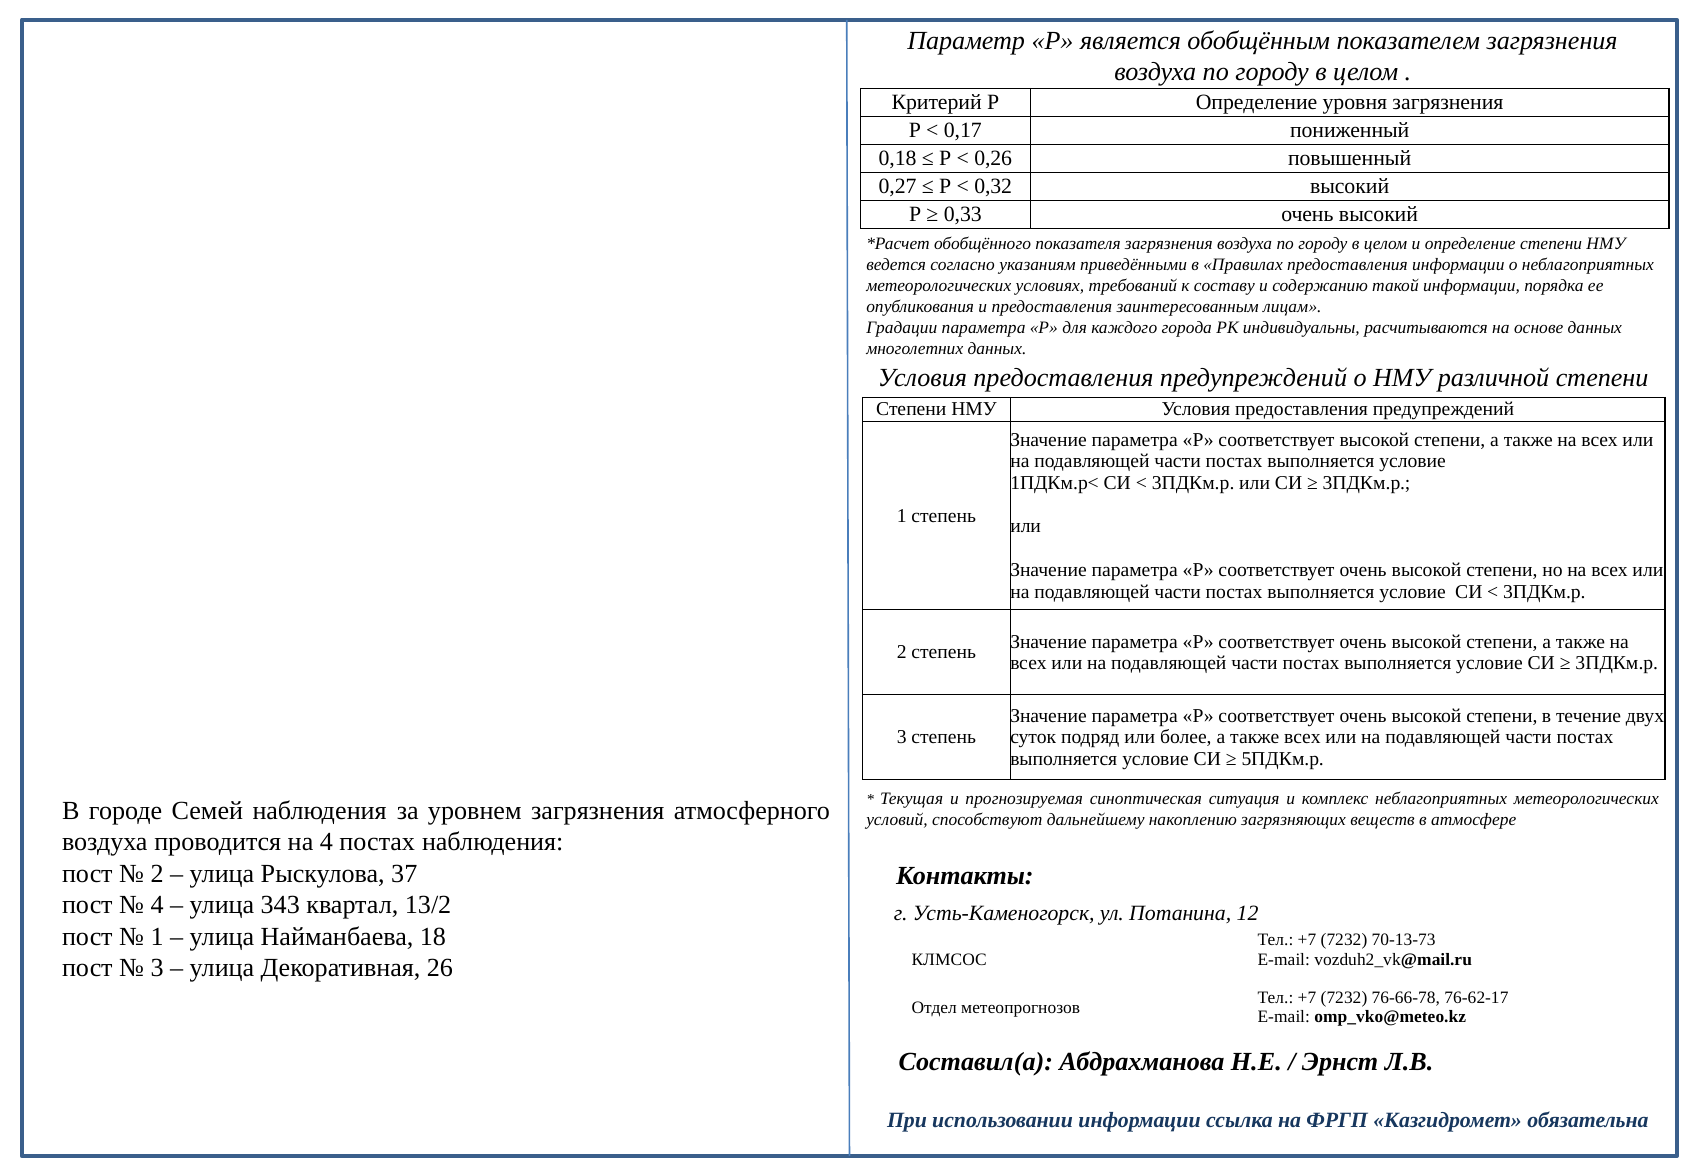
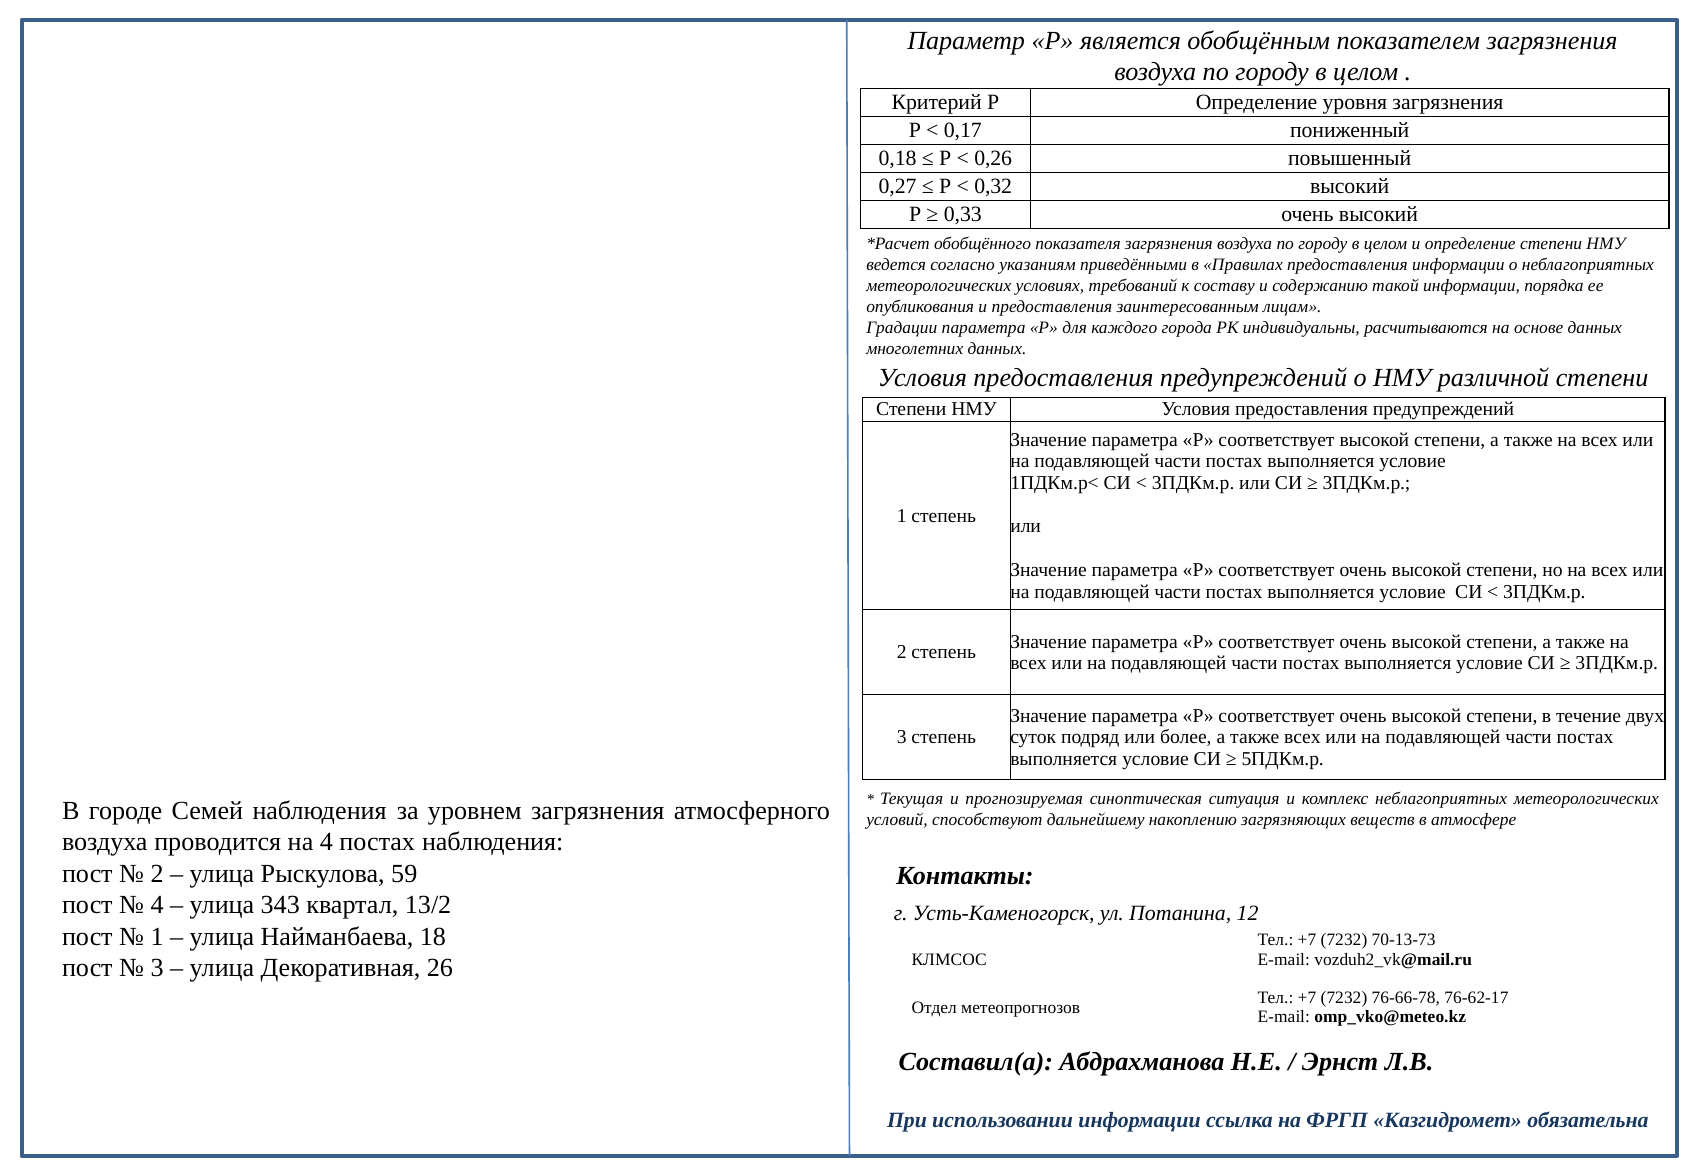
37: 37 -> 59 (404, 874)
